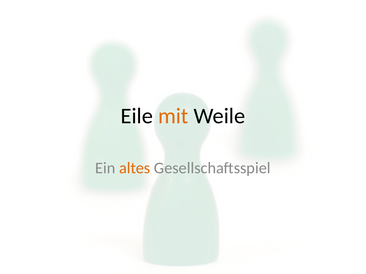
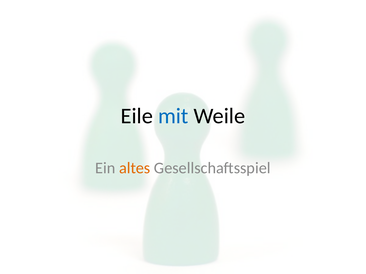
mit colour: orange -> blue (173, 116)
